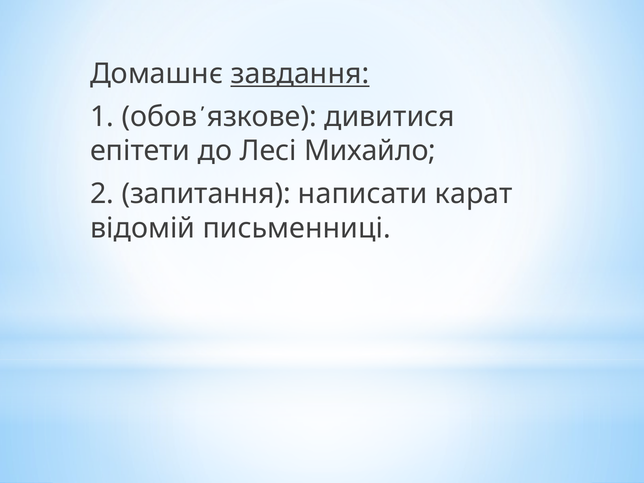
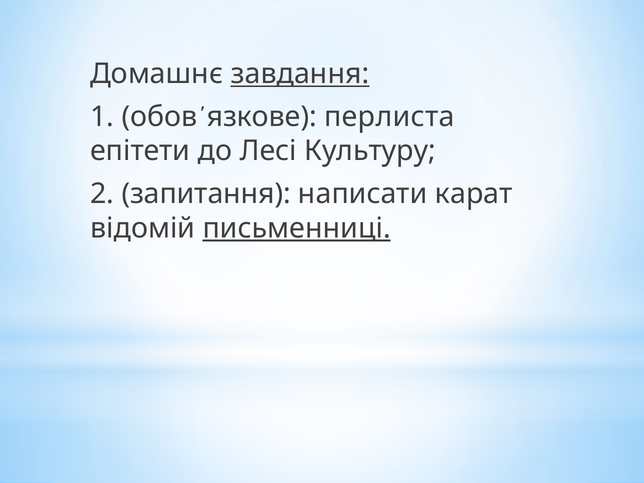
дивитися: дивитися -> перлиста (389, 117)
Михайло: Михайло -> Культуру (370, 151)
письменниці underline: none -> present (297, 228)
